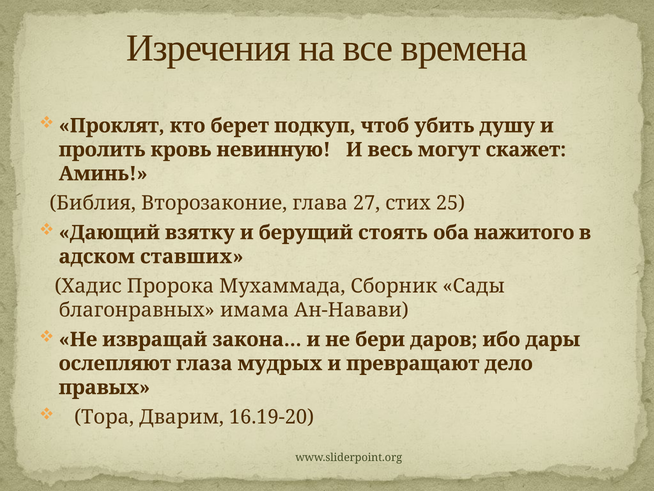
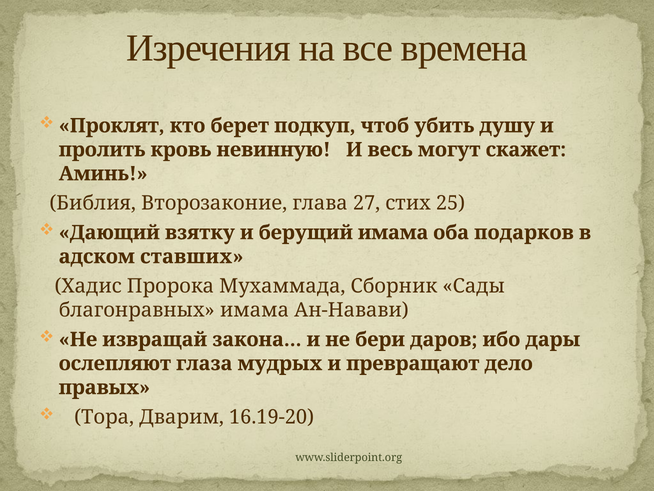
берущий стоять: стоять -> имама (393, 232)
нажитого: нажитого -> подарков (524, 232)
